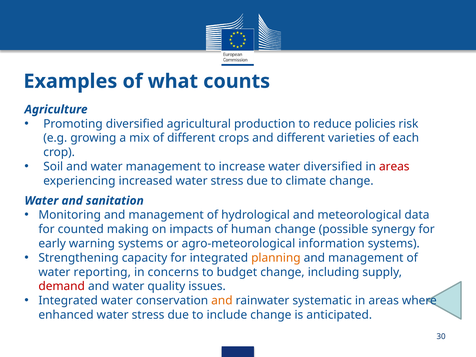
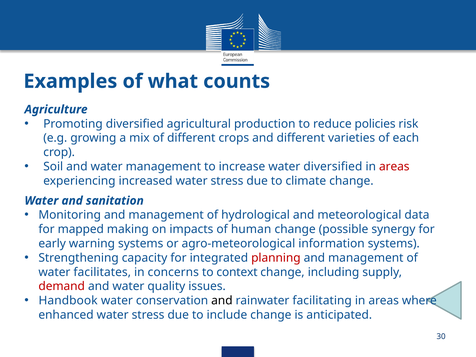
counted: counted -> mapped (81, 229)
planning colour: orange -> red (276, 258)
reporting: reporting -> facilitates (102, 272)
budget: budget -> context (237, 272)
Integrated: Integrated -> Handbook (68, 301)
and colour: orange -> black (222, 301)
systematic: systematic -> facilitating (322, 301)
